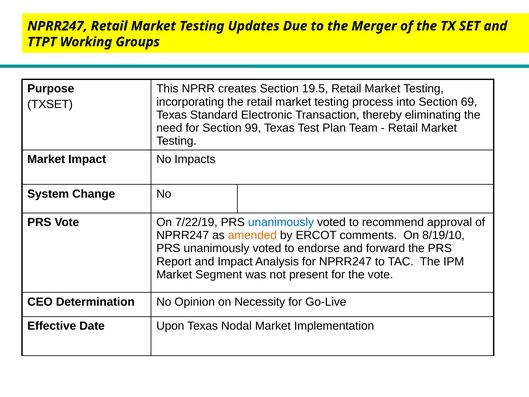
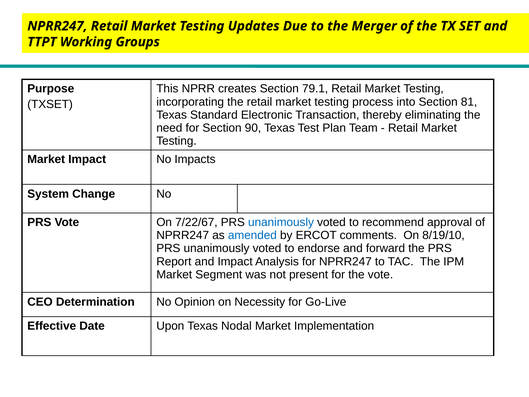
19.5: 19.5 -> 79.1 (315, 89)
69: 69 -> 81 (469, 102)
99: 99 -> 90 (253, 128)
7/22/19: 7/22/19 -> 7/22/67 (196, 222)
amended colour: orange -> blue (252, 235)
